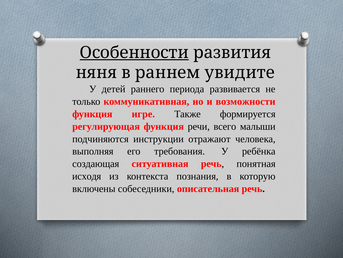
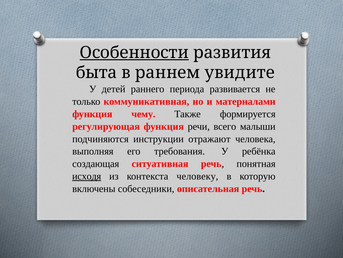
няня: няня -> быта (97, 72)
возможности: возможности -> материалами (246, 101)
игре: игре -> чему (143, 114)
исходя underline: none -> present (87, 176)
познания: познания -> человеку (197, 176)
